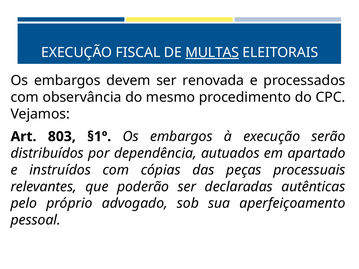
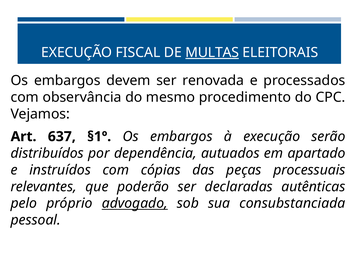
803: 803 -> 637 (62, 137)
advogado underline: none -> present (135, 204)
aperfeiçoamento: aperfeiçoamento -> consubstanciada (292, 204)
